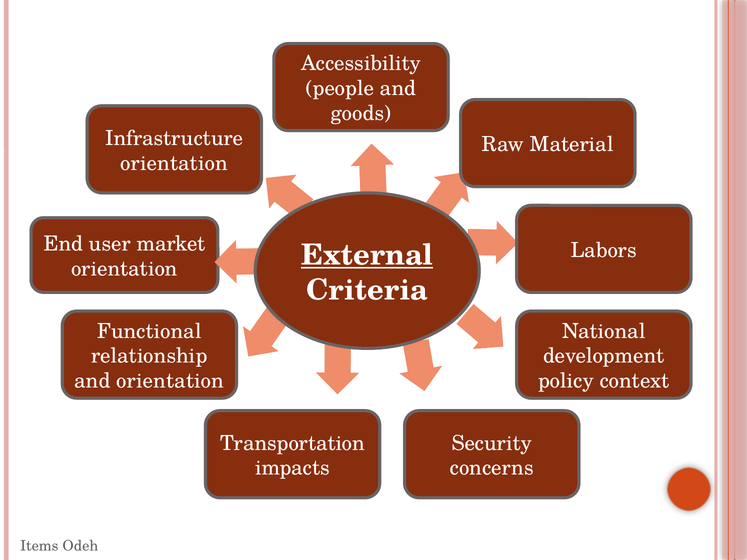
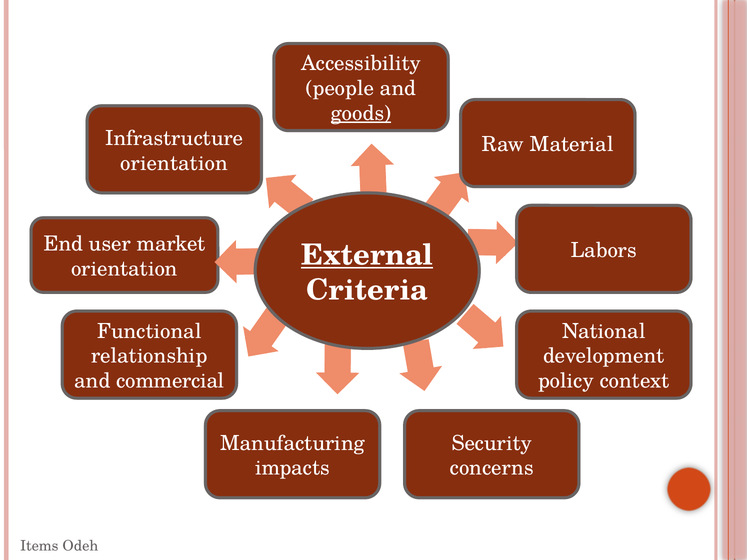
goods underline: none -> present (361, 113)
and orientation: orientation -> commercial (170, 381)
Transportation: Transportation -> Manufacturing (293, 443)
